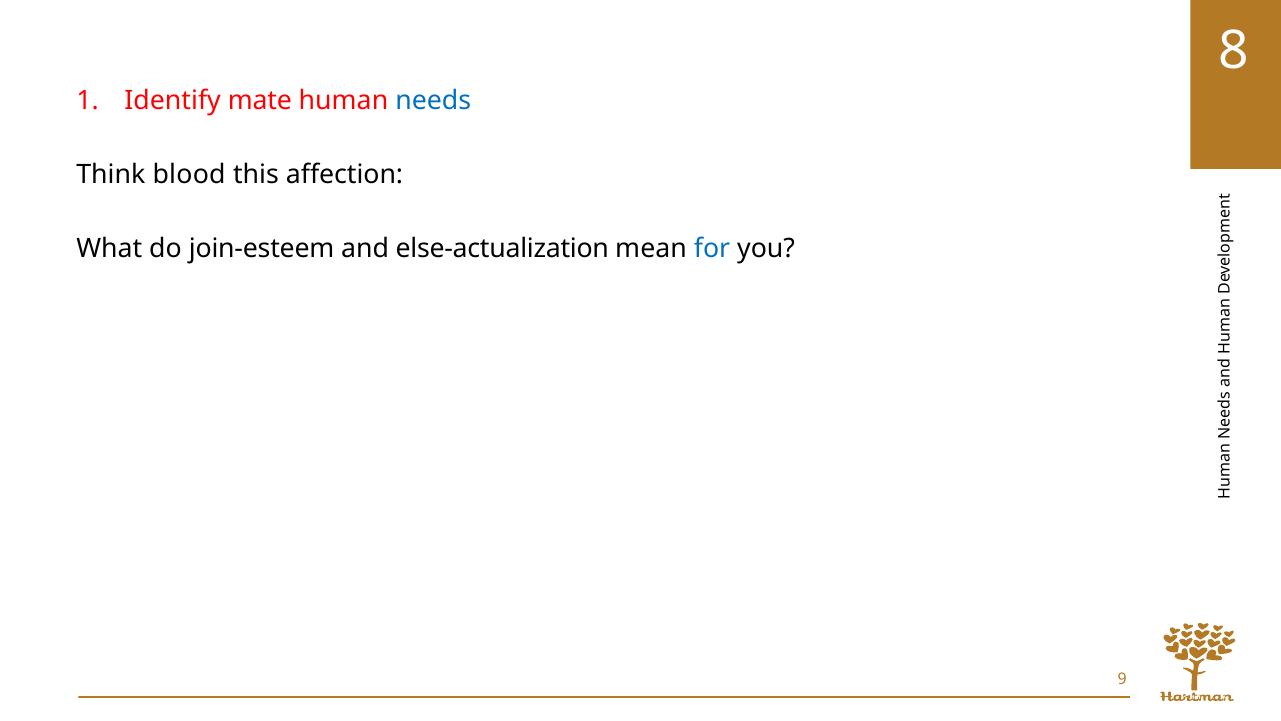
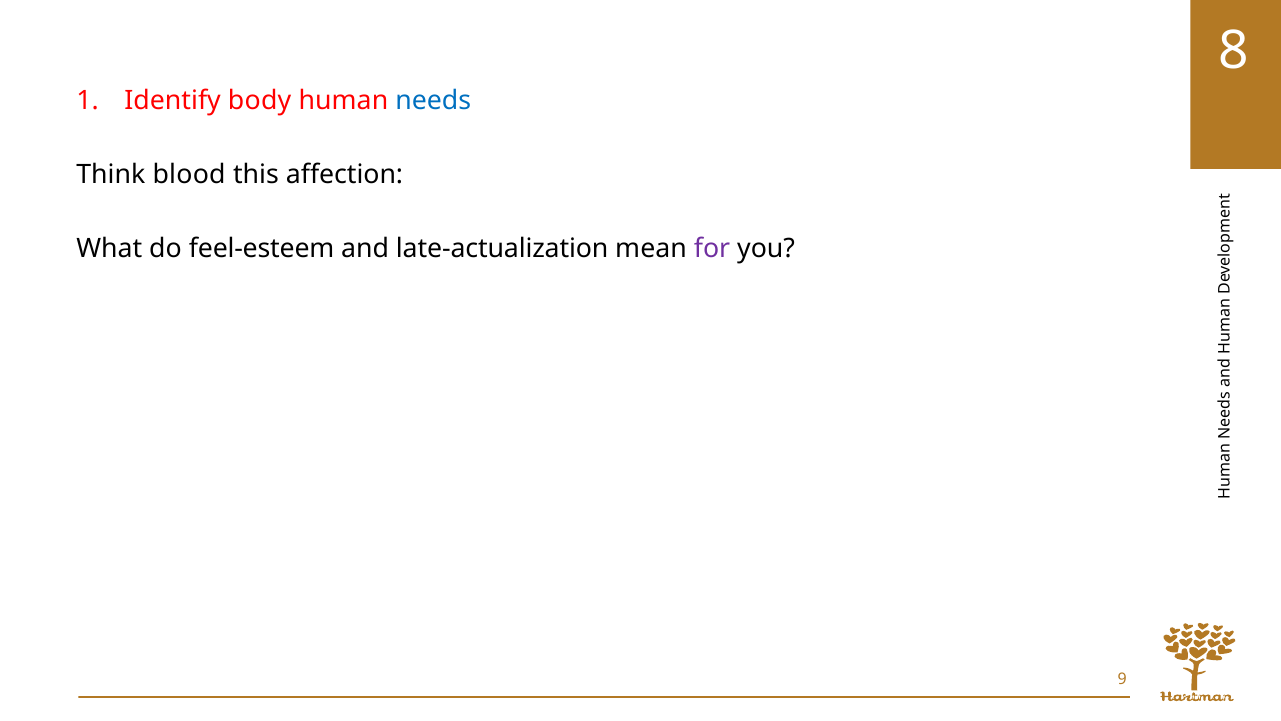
mate: mate -> body (260, 101)
join-esteem: join-esteem -> feel-esteem (262, 248)
else-actualization: else-actualization -> late-actualization (502, 248)
for colour: blue -> purple (712, 248)
